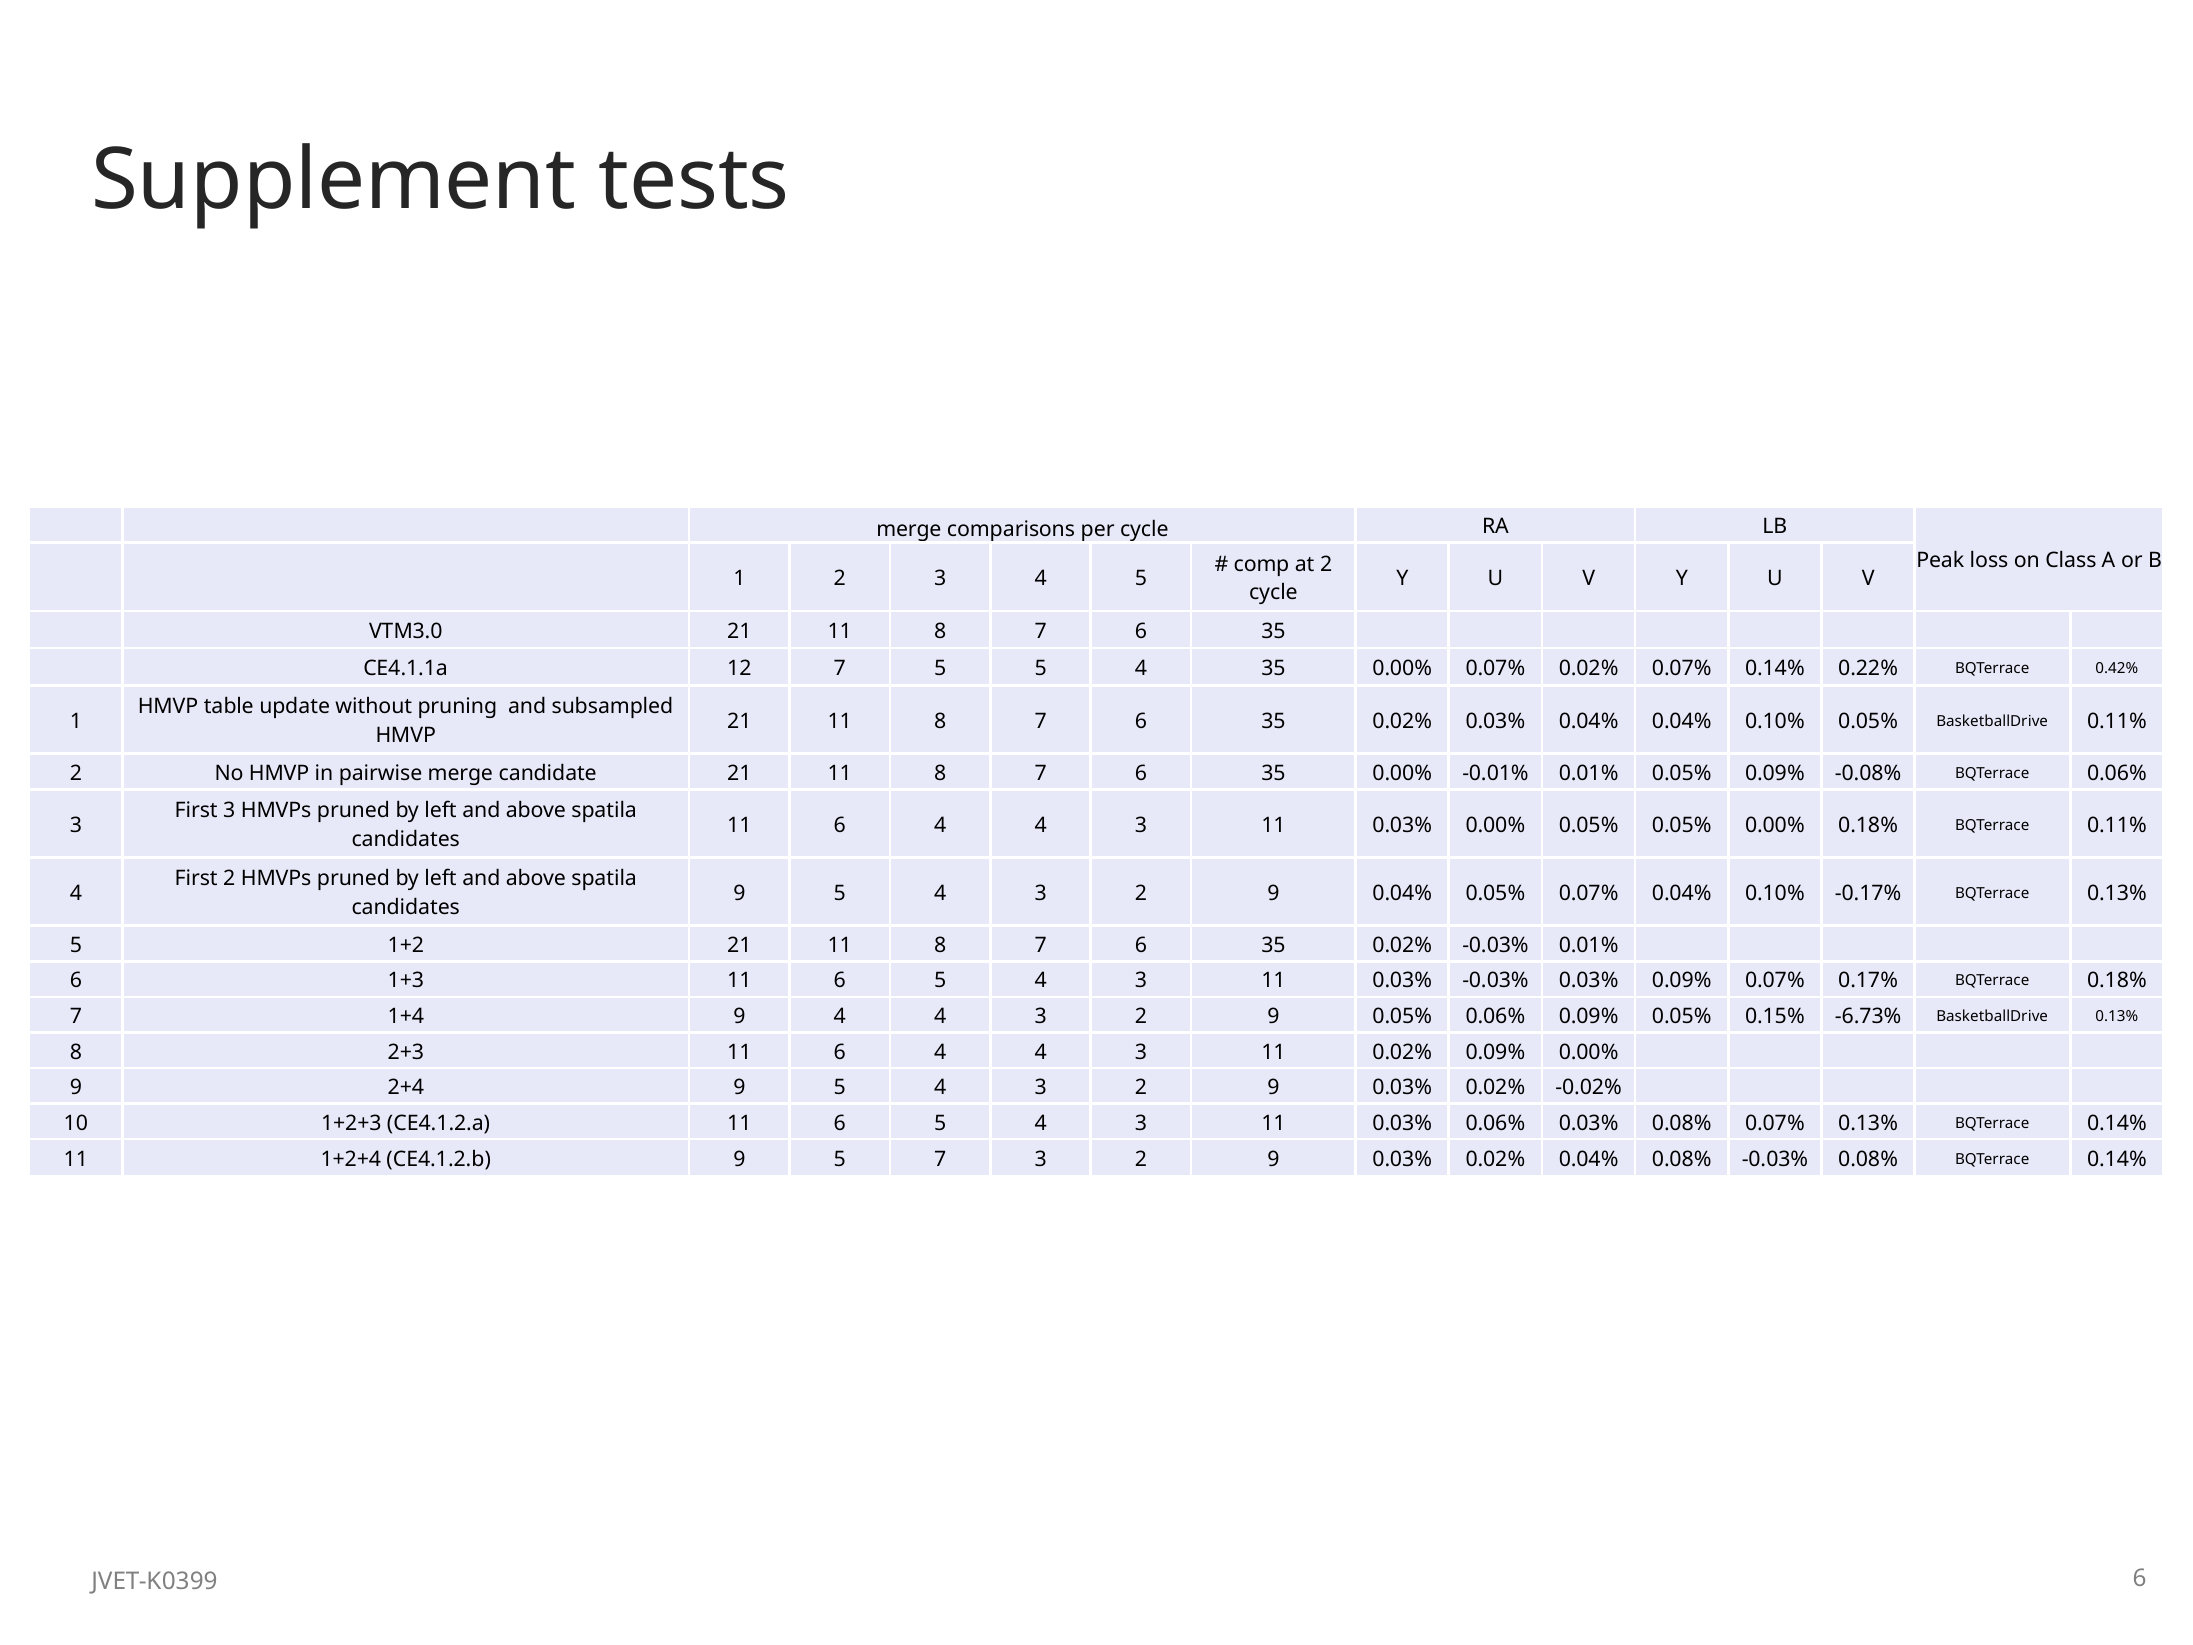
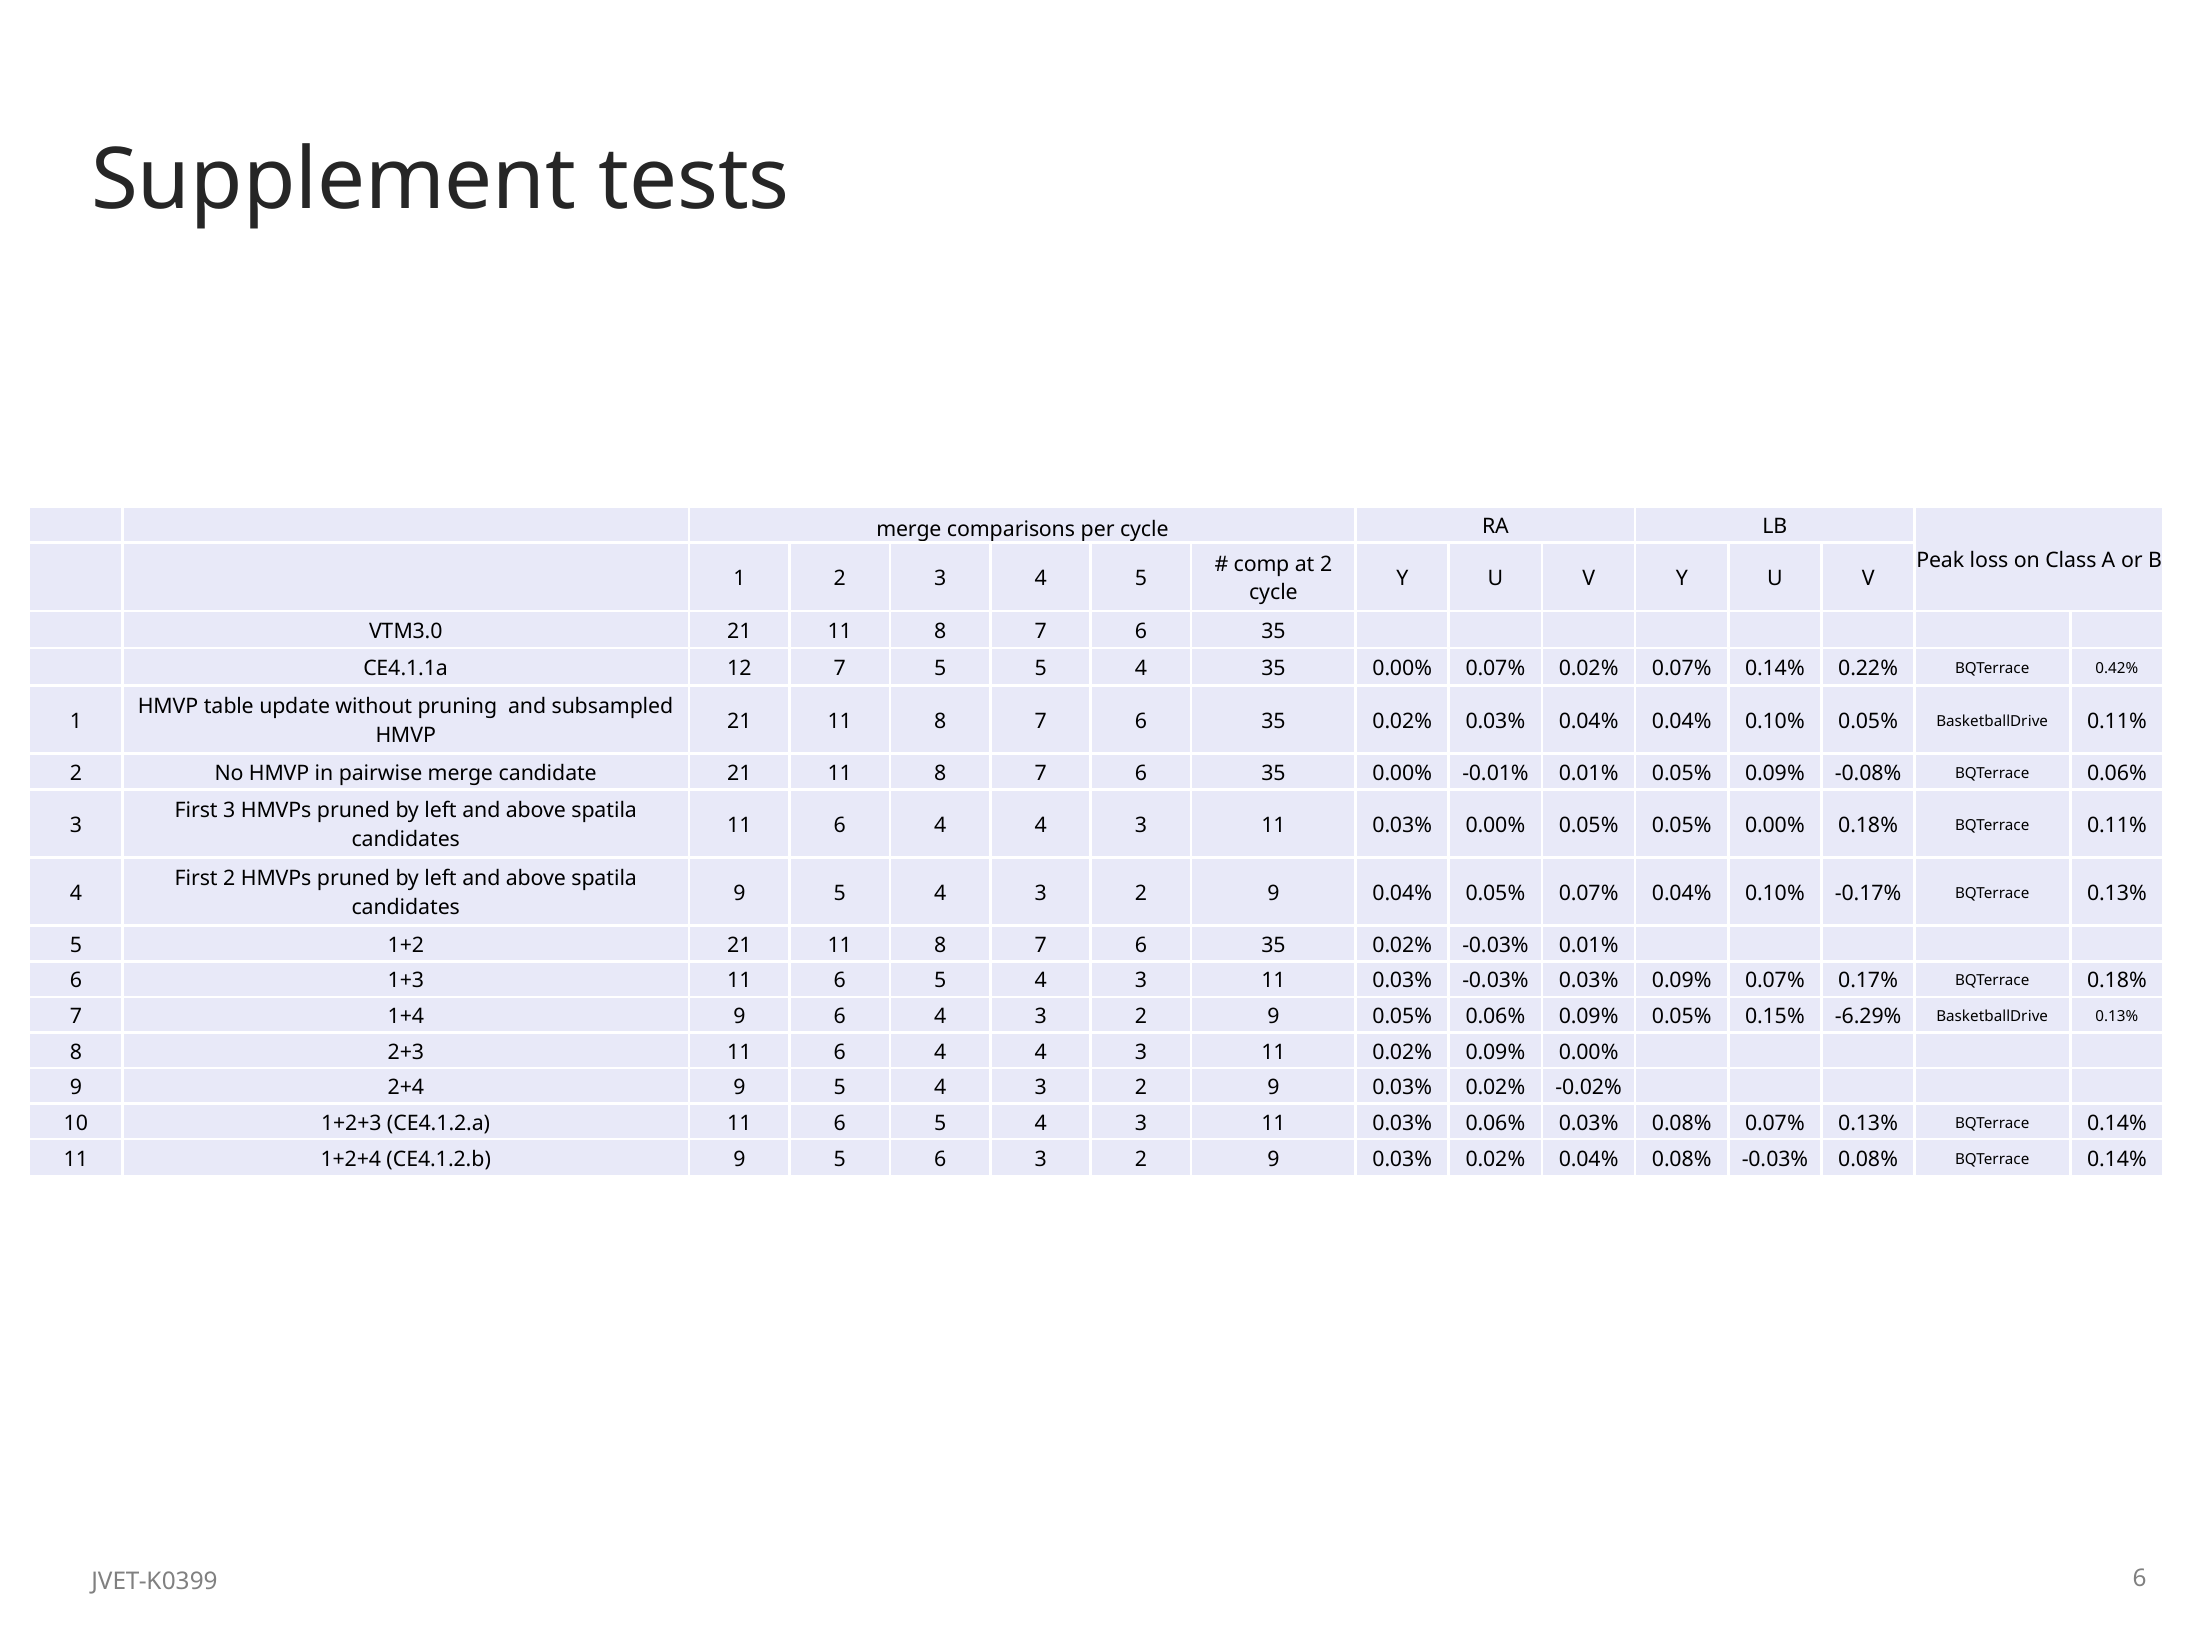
9 4: 4 -> 6 (840, 1016)
-6.73%: -6.73% -> -6.29% (1868, 1016)
5 7: 7 -> 6 (940, 1159)
